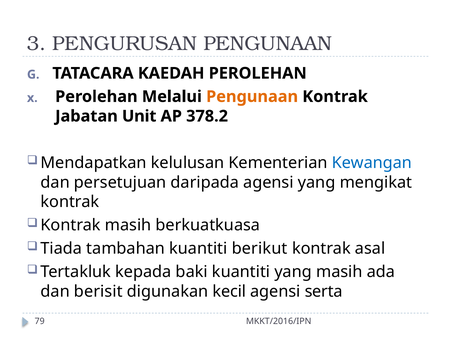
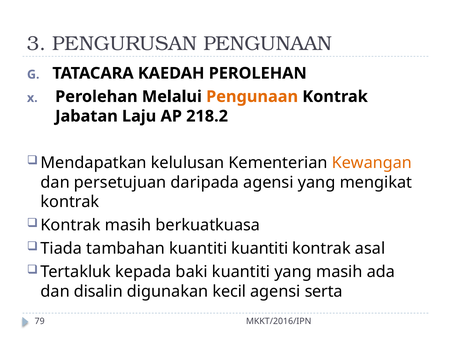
Unit: Unit -> Laju (139, 116)
378.2: 378.2 -> 218.2 (207, 116)
Kewangan colour: blue -> orange (372, 163)
kuantiti berikut: berikut -> kuantiti (260, 249)
berisit: berisit -> disalin (98, 292)
